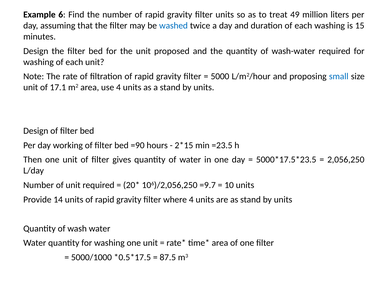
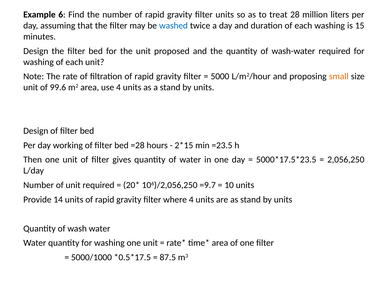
49: 49 -> 28 (295, 15)
small colour: blue -> orange (339, 76)
17.1: 17.1 -> 99.6 (58, 87)
=90: =90 -> =28 (138, 145)
